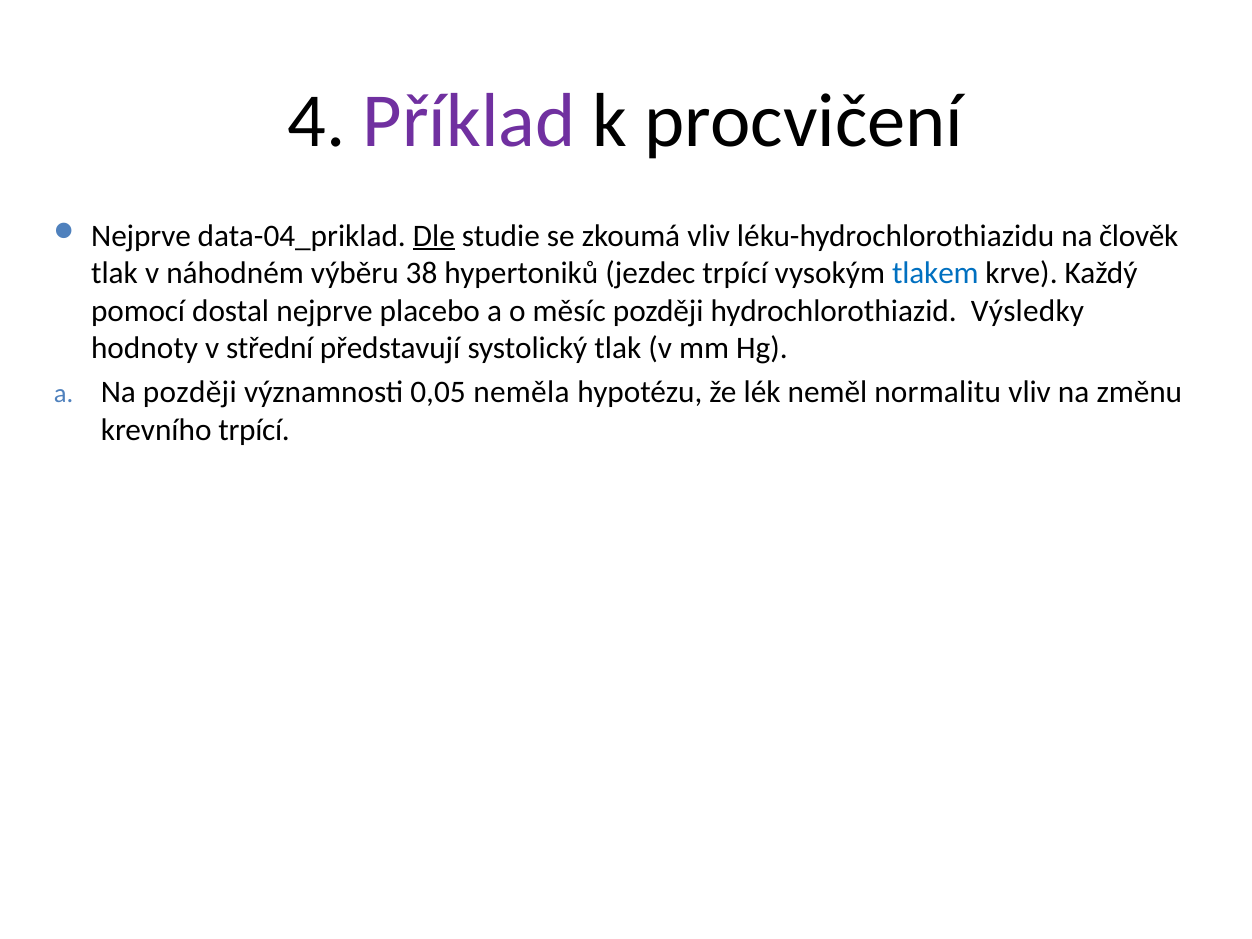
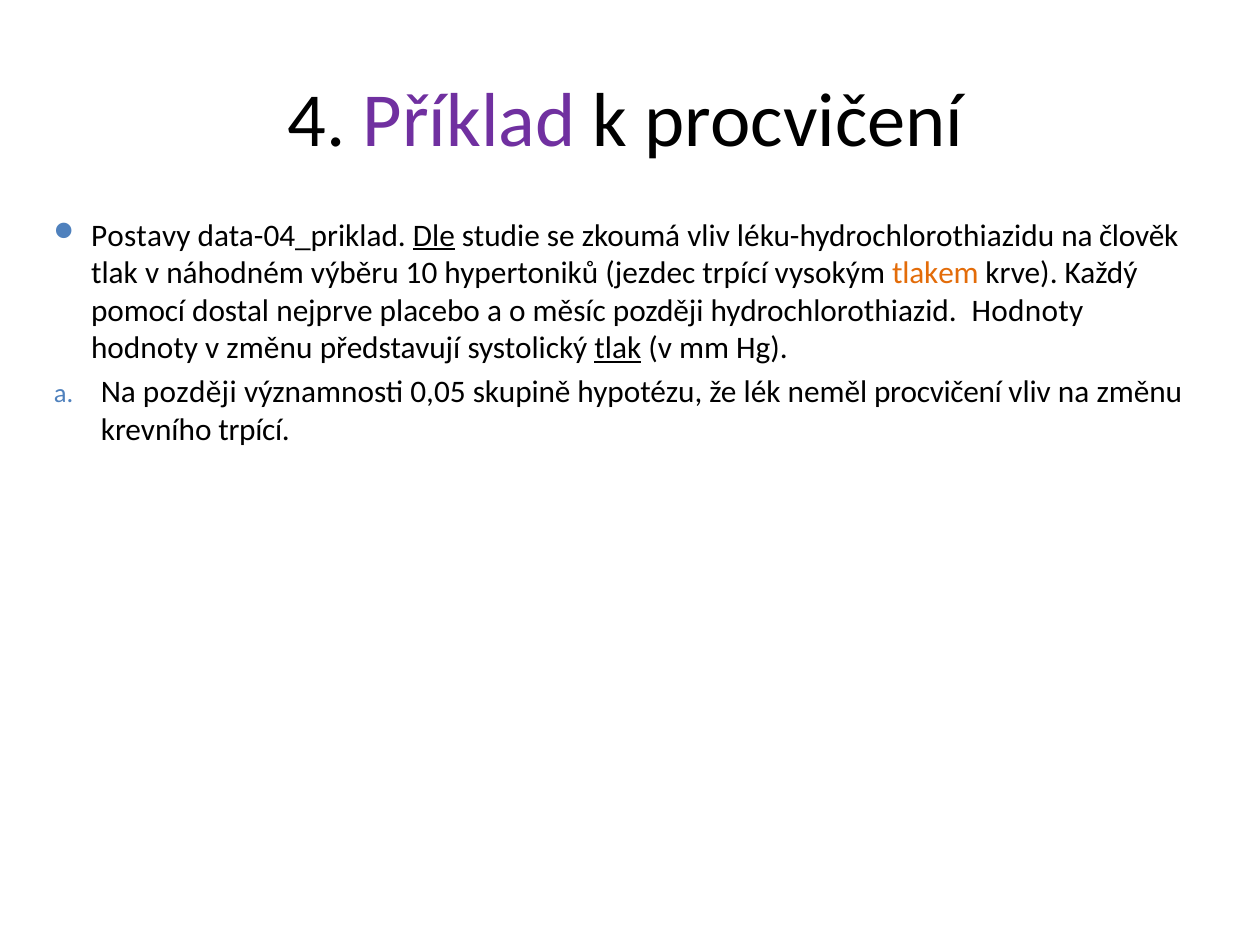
Nejprve: Nejprve -> Postavy (141, 236)
38: 38 -> 10 (422, 273)
tlakem colour: blue -> orange (935, 273)
hydrochlorothiazid Výsledky: Výsledky -> Hodnoty (1027, 311)
v střední: střední -> změnu (269, 349)
tlak underline: none -> present (618, 349)
neměla: neměla -> skupině (522, 392)
neměl normalitu: normalitu -> procvičení (938, 392)
